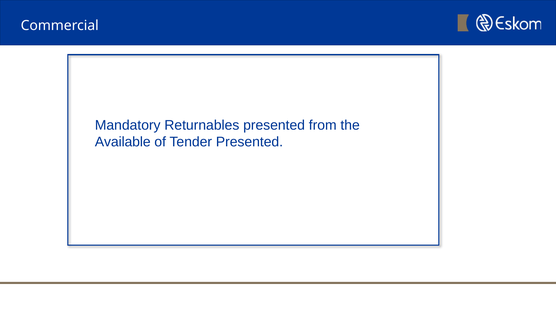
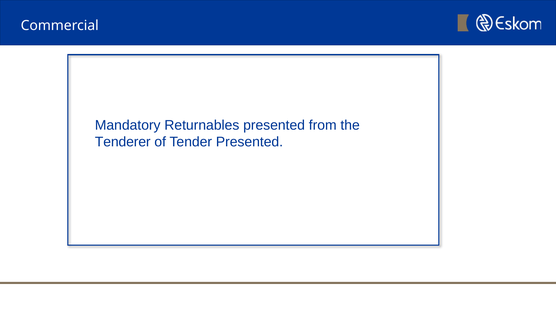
Available: Available -> Tenderer (123, 142)
